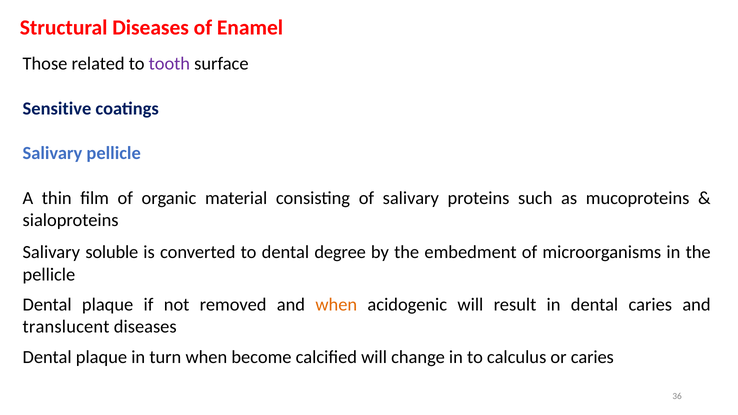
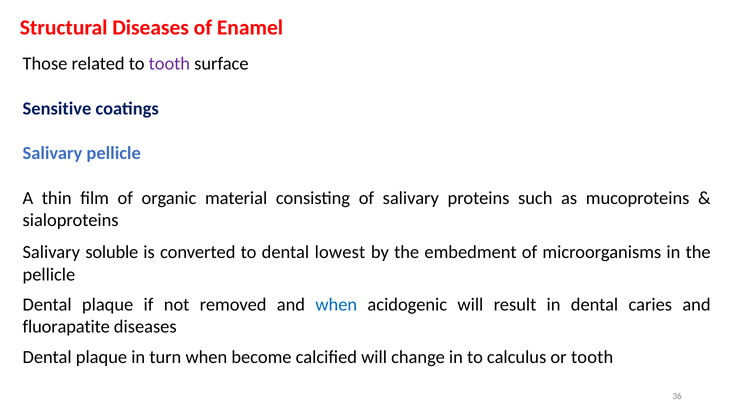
degree: degree -> lowest (340, 252)
when colour: orange -> blue (336, 305)
translucent: translucent -> fluorapatite (66, 327)
or caries: caries -> tooth (592, 357)
